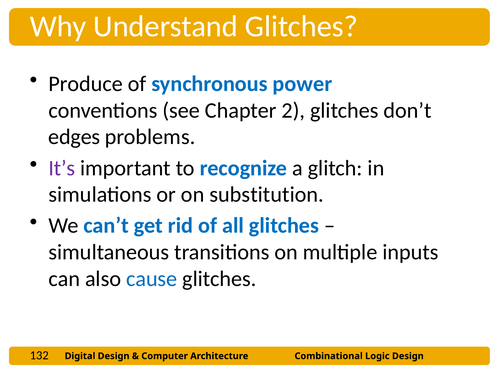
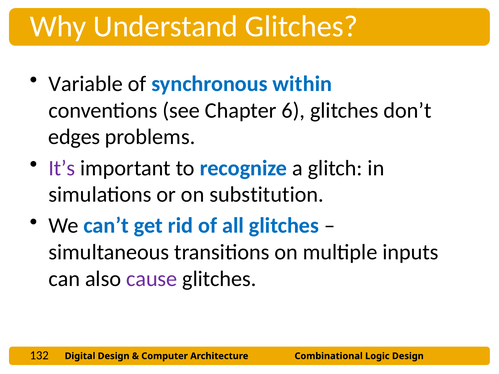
Produce: Produce -> Variable (86, 84)
power: power -> within (302, 84)
2: 2 -> 6 (293, 110)
cause colour: blue -> purple (152, 279)
